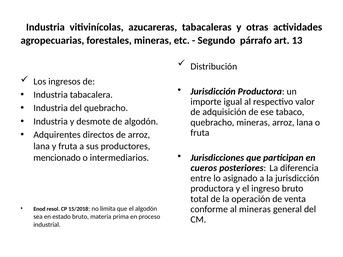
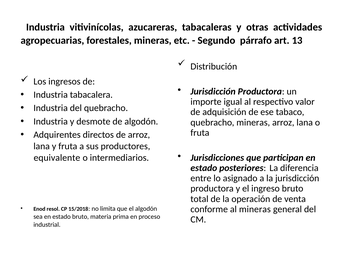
mencionado: mencionado -> equivalente (57, 158)
cueros: cueros -> estado (204, 168)
